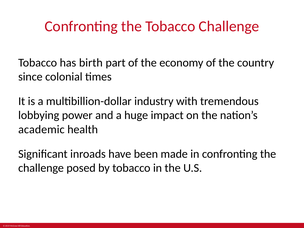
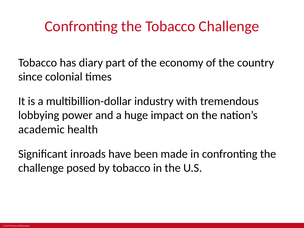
birth: birth -> diary (91, 63)
